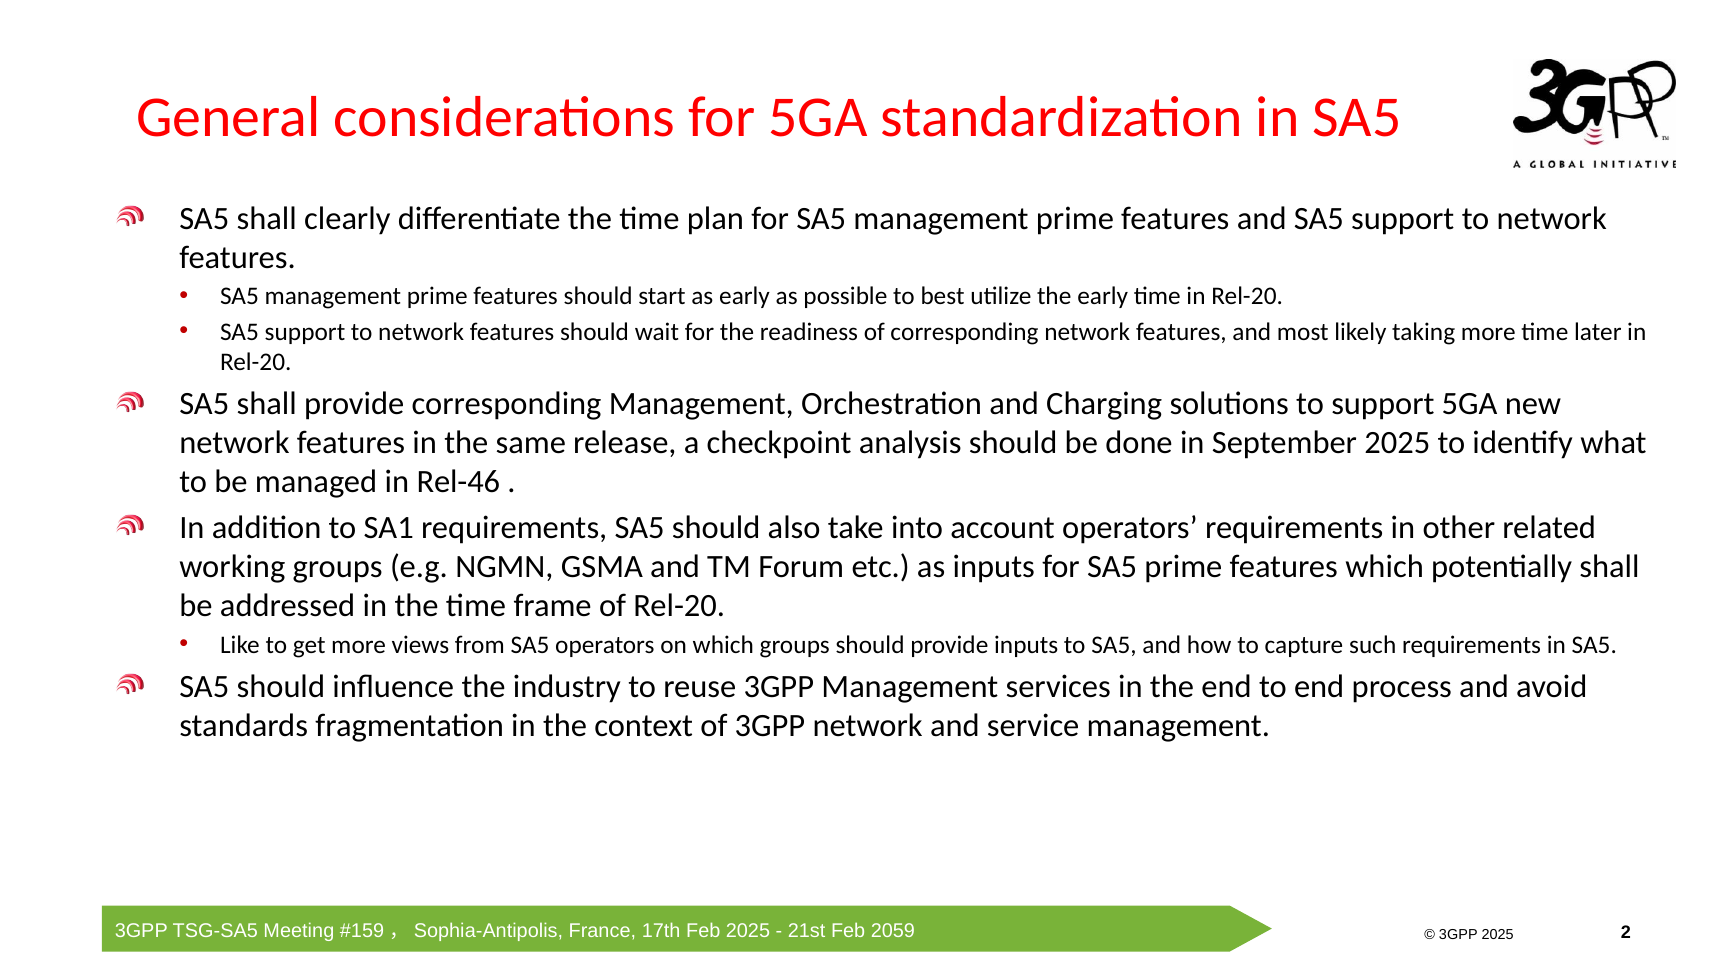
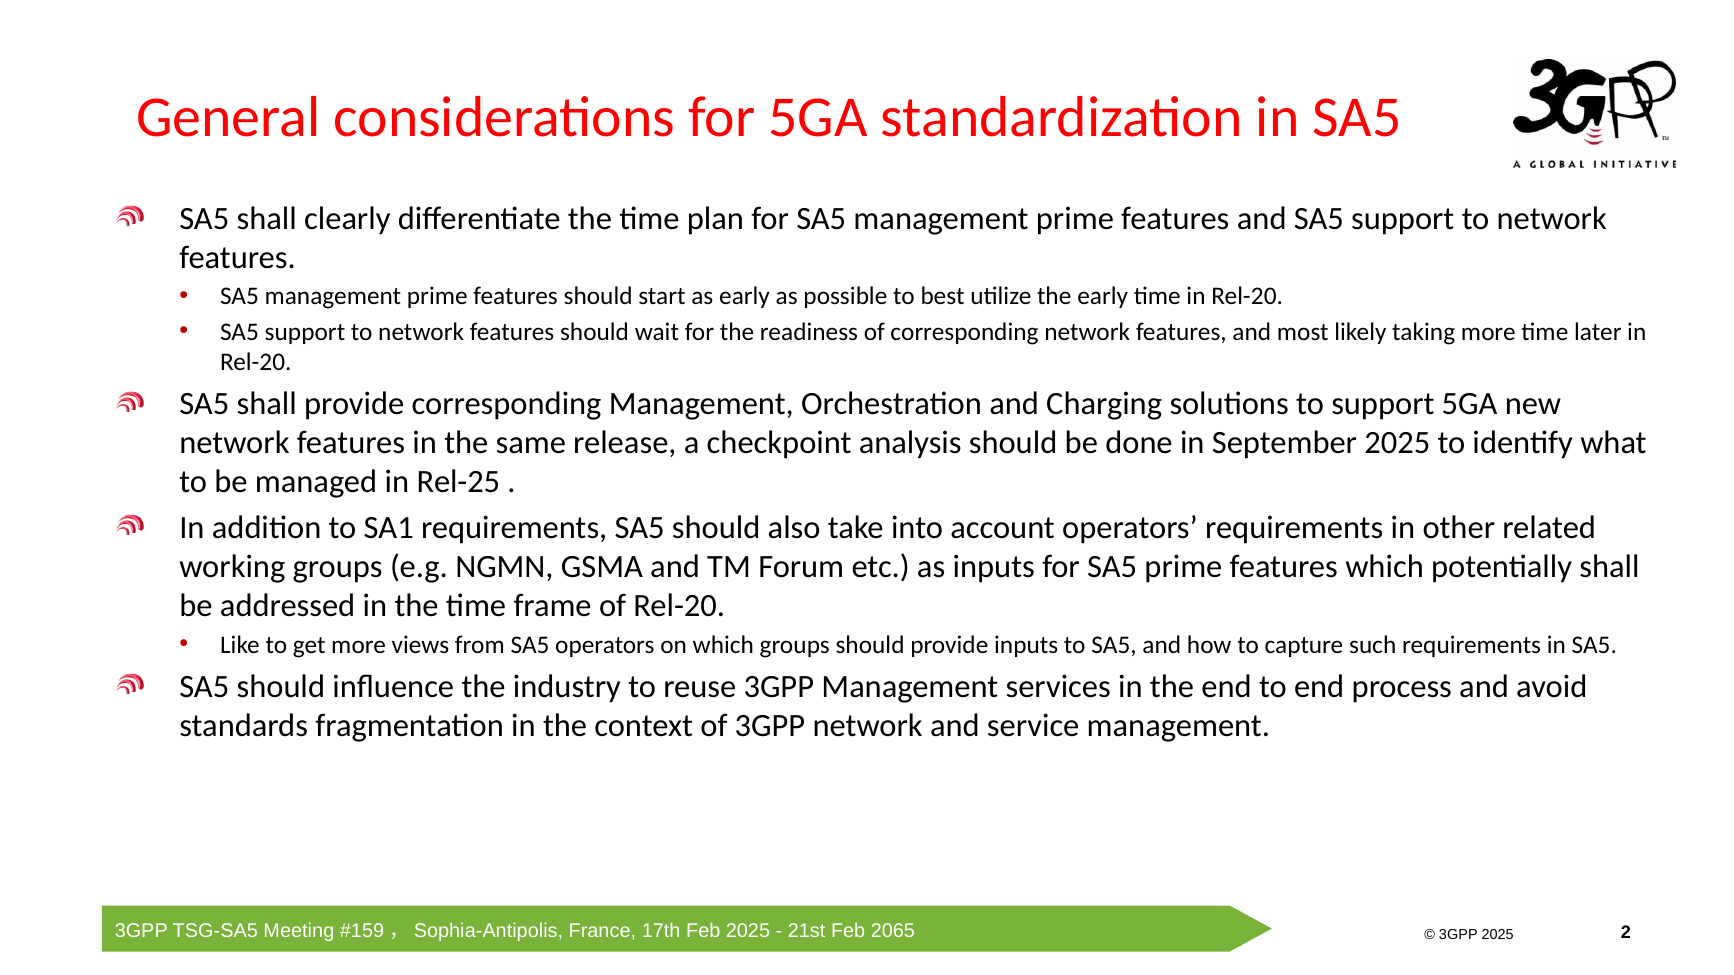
Rel-46: Rel-46 -> Rel-25 (458, 482)
2059: 2059 -> 2065 (893, 931)
